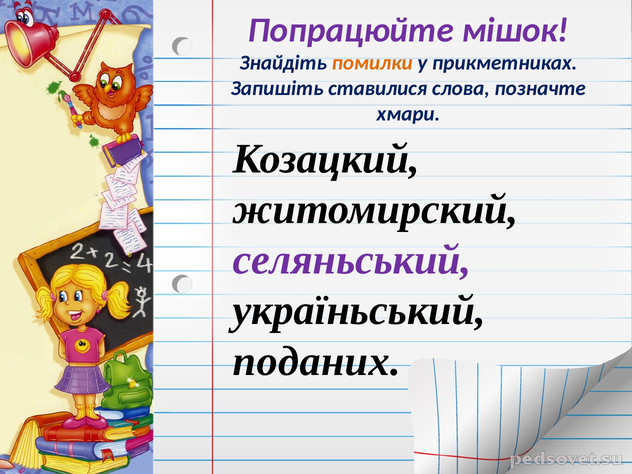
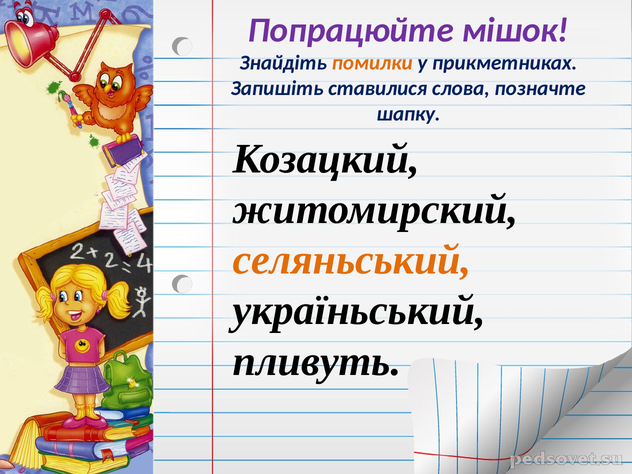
хмари: хмари -> шапку (408, 114)
селяньський colour: purple -> orange (352, 260)
поданих: поданих -> пливуть (317, 361)
